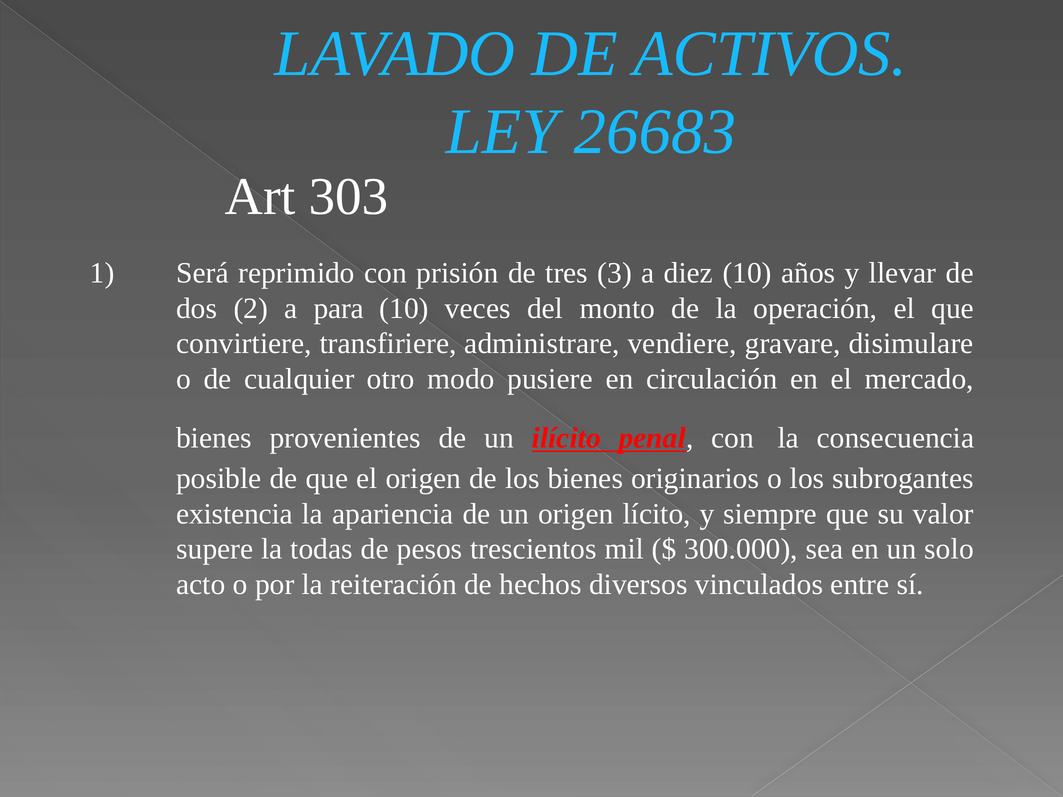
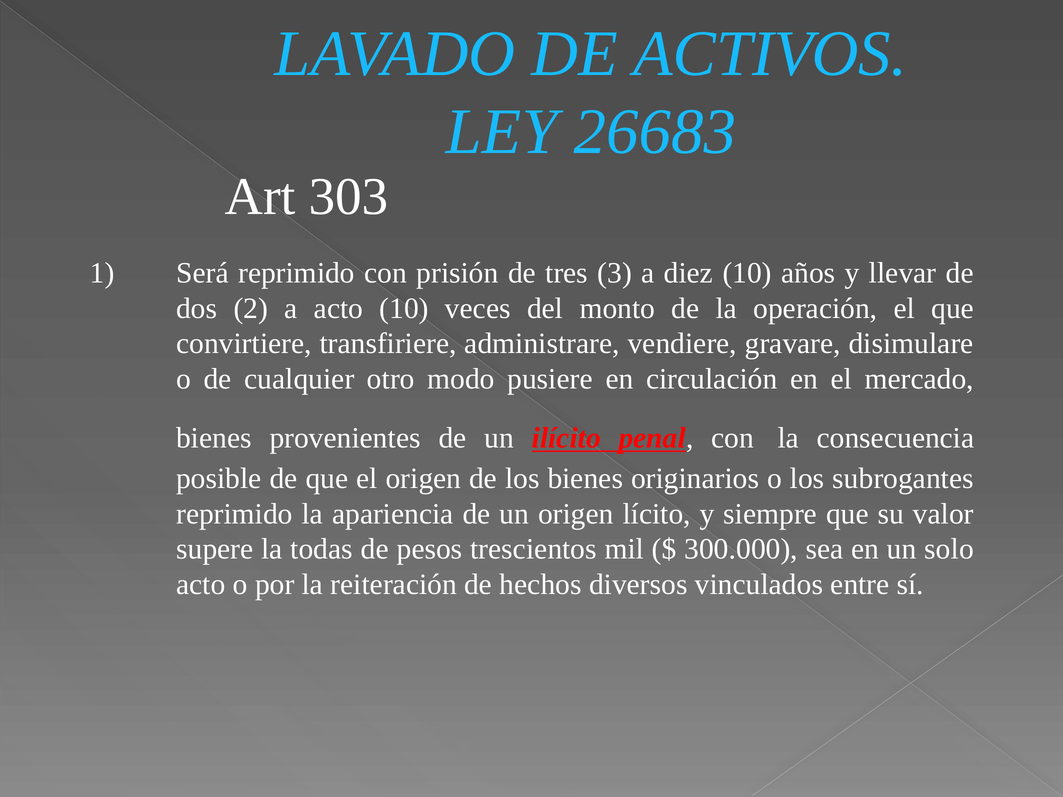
a para: para -> acto (339, 308)
existencia: existencia -> reprimido (234, 514)
